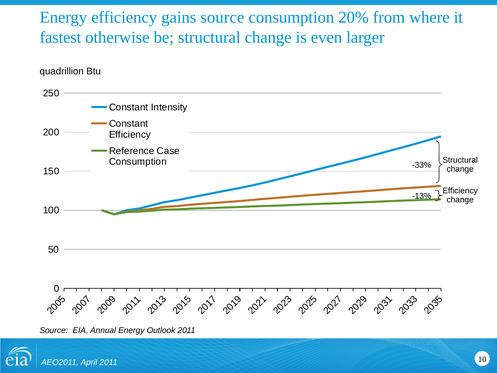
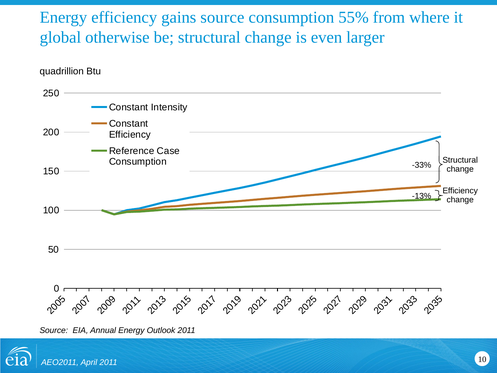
20%: 20% -> 55% (354, 17)
fastest: fastest -> global (60, 37)
